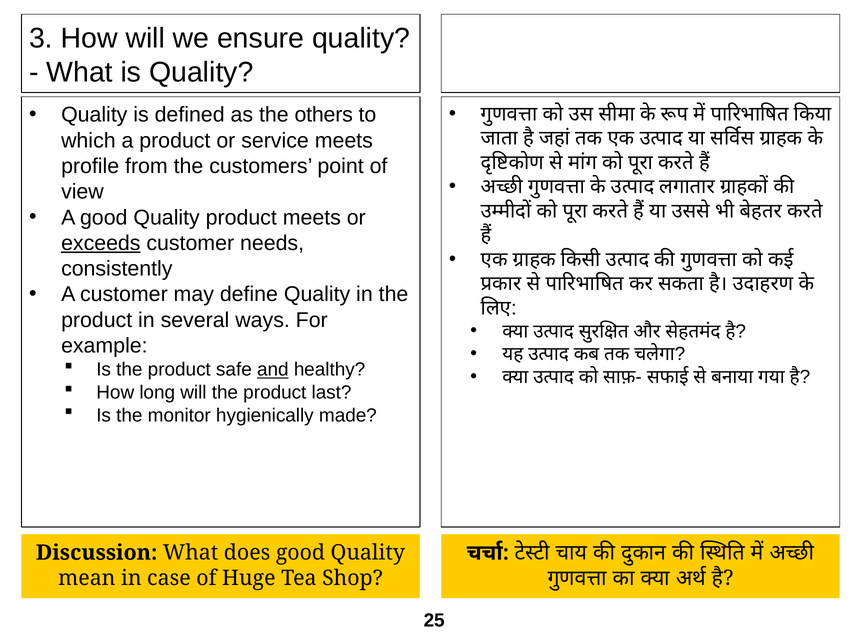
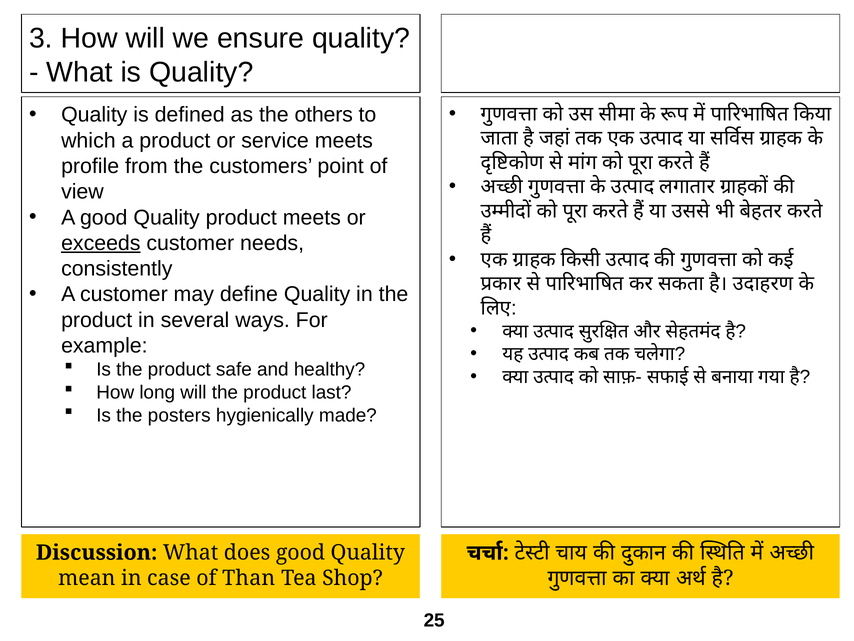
and underline: present -> none (273, 369)
monitor: monitor -> posters (179, 415)
Huge: Huge -> Than (249, 578)
